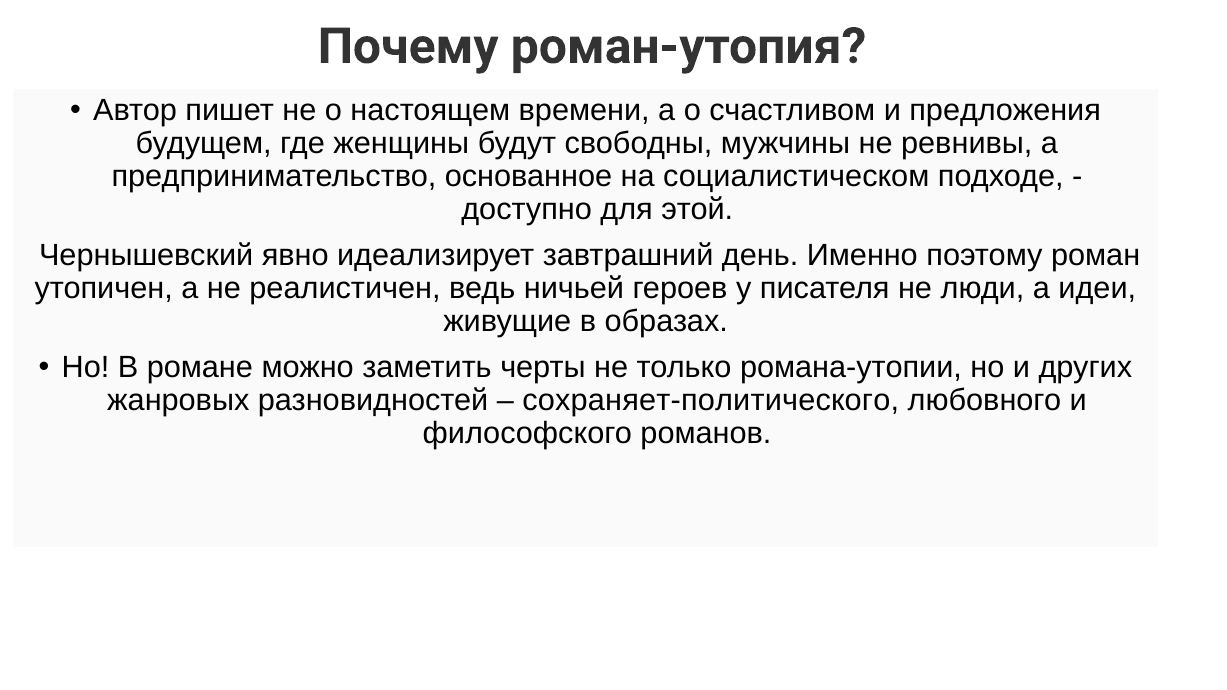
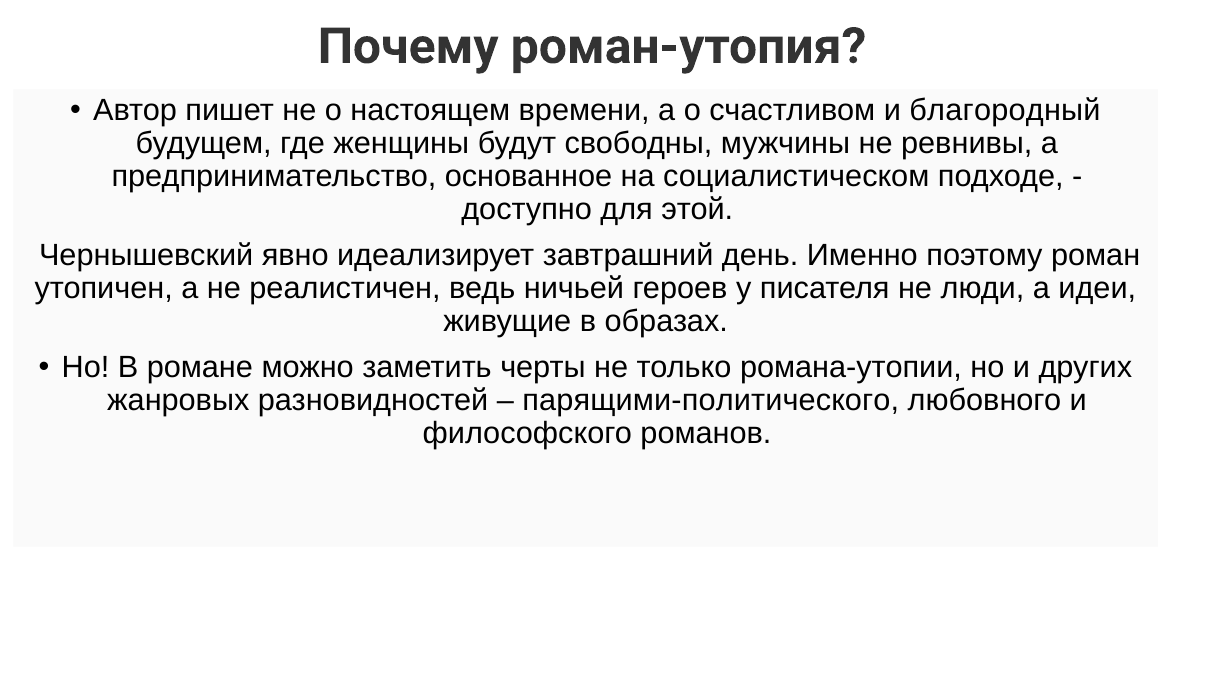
предложения: предложения -> благородный (1005, 110)
сохраняет-политического: сохраняет-политического -> парящими-политического (711, 401)
